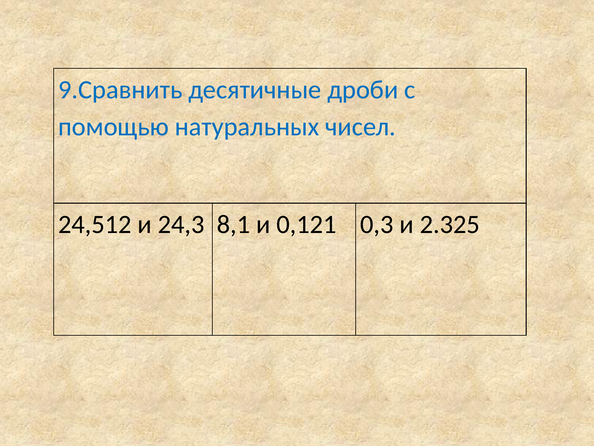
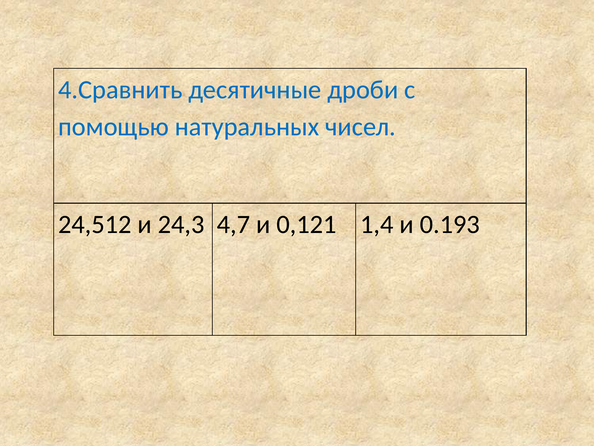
9.Сравнить: 9.Сравнить -> 4.Сравнить (120, 90)
8,1: 8,1 -> 4,7 (233, 224)
0,3: 0,3 -> 1,4 (377, 224)
2.325: 2.325 -> 0.193 (450, 224)
